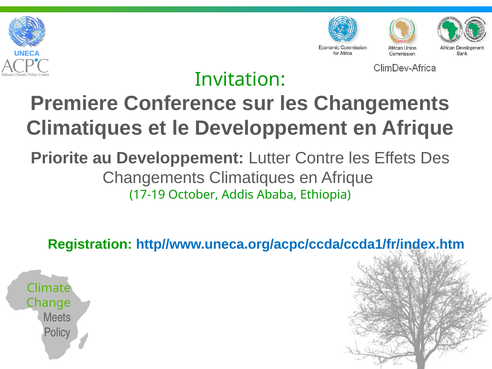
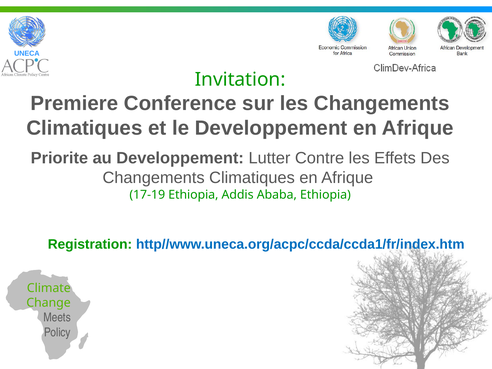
17-19 October: October -> Ethiopia (193, 195)
